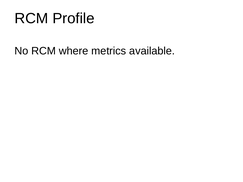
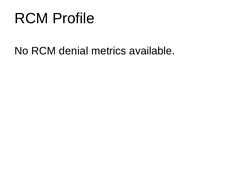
where: where -> denial (74, 51)
